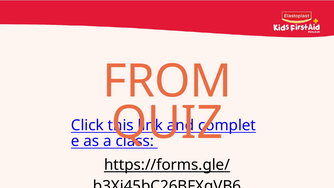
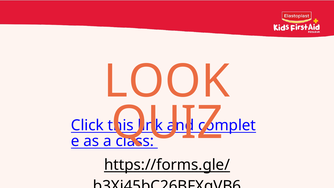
FROM: FROM -> LOOK (167, 81)
